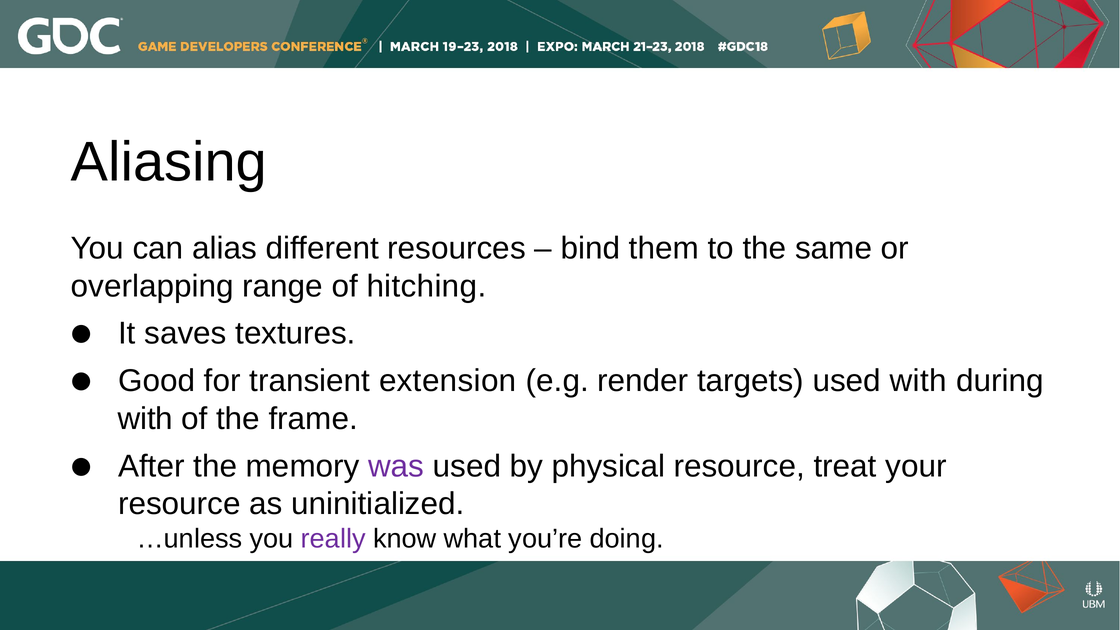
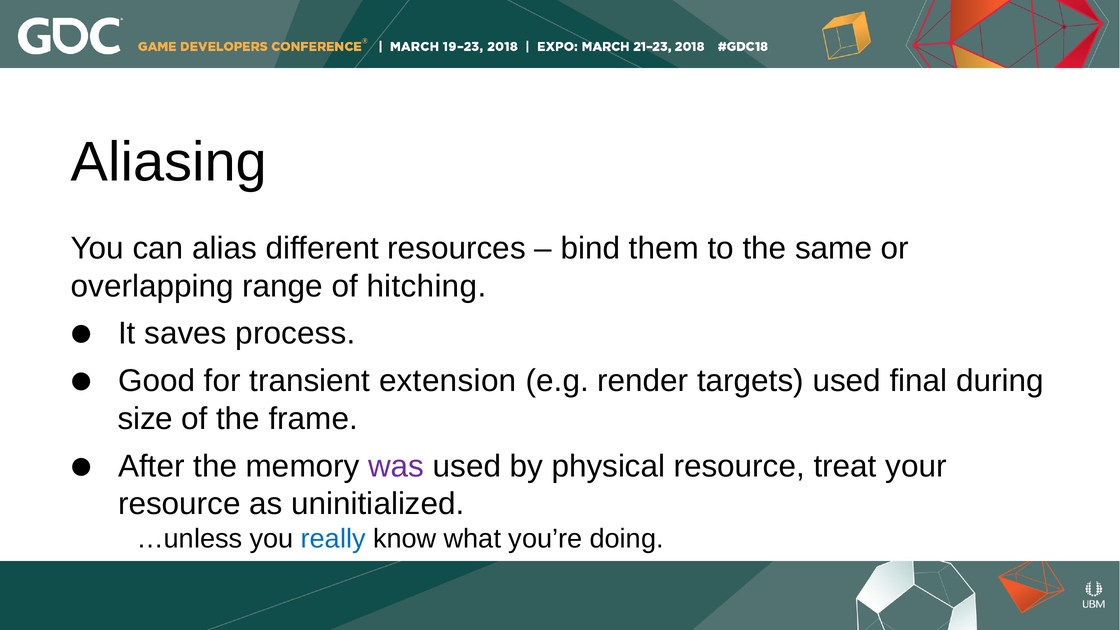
textures: textures -> process (295, 334)
used with: with -> final (918, 381)
with: with -> size (145, 419)
really colour: purple -> blue (333, 539)
